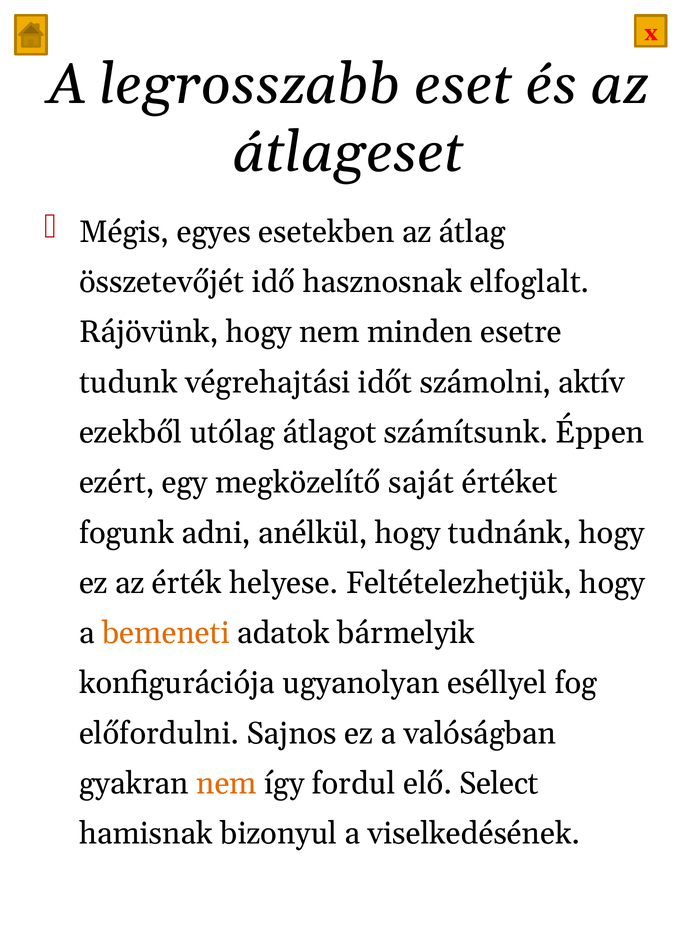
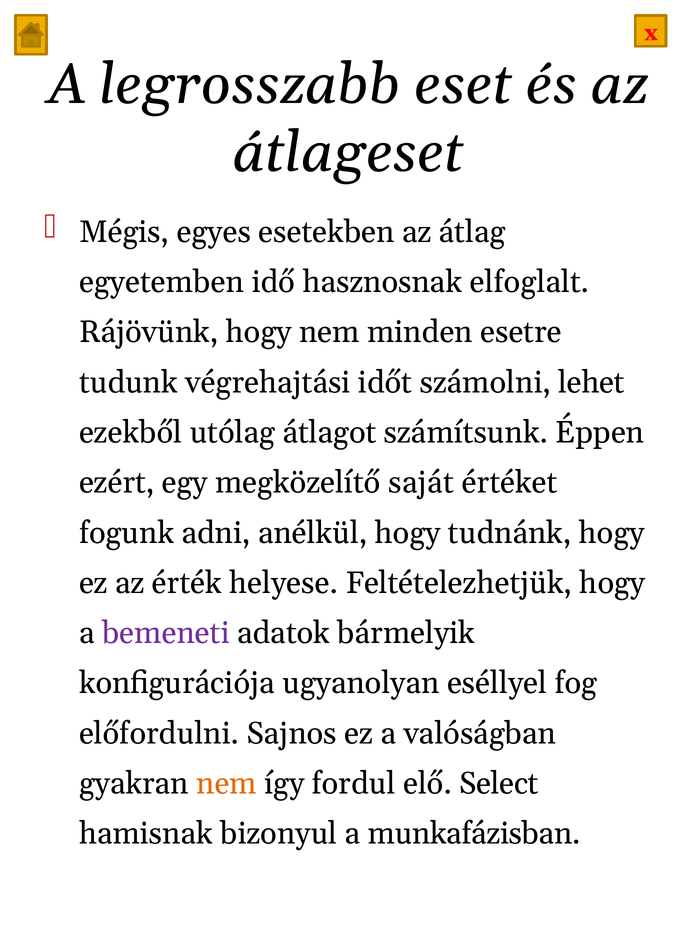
összetevőjét: összetevőjét -> egyetemben (162, 282)
aktív: aktív -> lehet (591, 383)
bemeneti colour: orange -> purple (166, 633)
viselkedésének: viselkedésének -> munkafázisban (474, 834)
